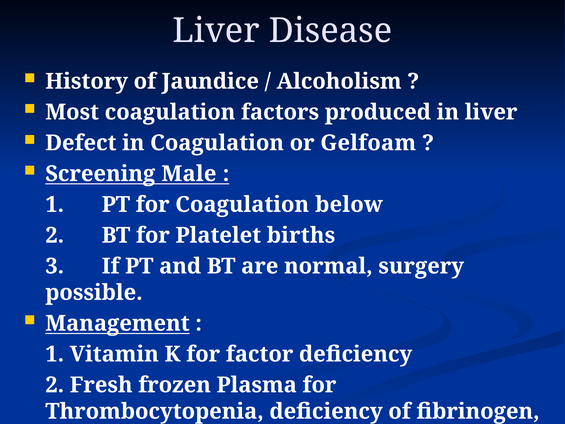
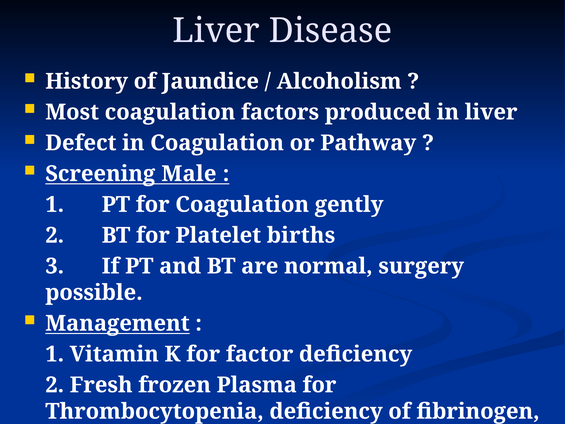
Gelfoam: Gelfoam -> Pathway (368, 143)
below: below -> gently (349, 204)
